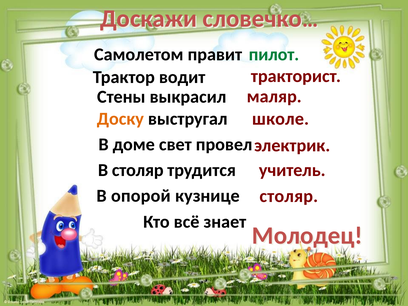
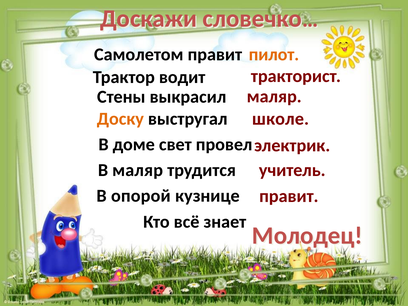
пилот colour: green -> orange (274, 55)
В столяр: столяр -> маляр (138, 170)
кузнице столяр: столяр -> правит (289, 196)
